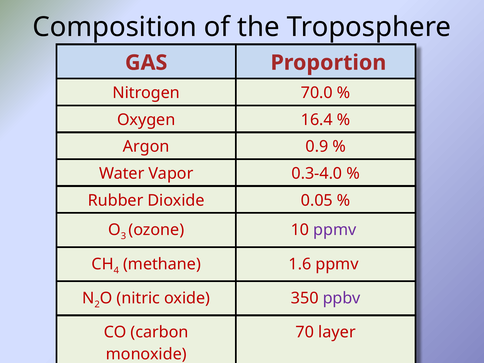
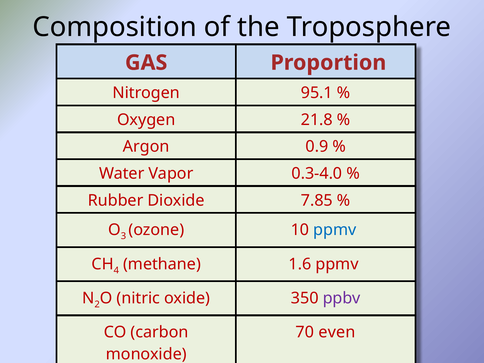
70.0: 70.0 -> 95.1 (317, 93)
16.4: 16.4 -> 21.8 (317, 120)
0.05: 0.05 -> 7.85 (317, 200)
ppmv colour: purple -> blue (335, 230)
layer: layer -> even (337, 332)
